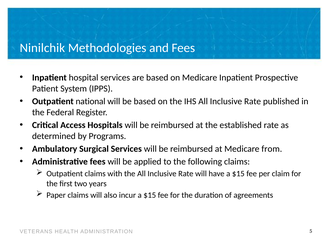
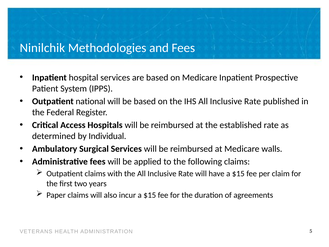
Programs: Programs -> Individual (107, 136)
from: from -> walls (272, 149)
